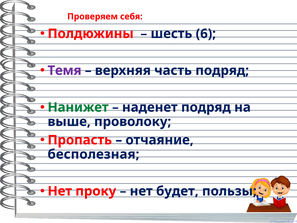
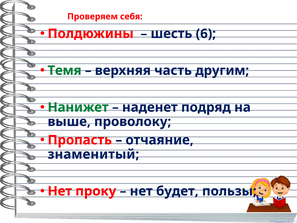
Темя colour: purple -> green (65, 70)
часть подряд: подряд -> другим (222, 70)
бесполезная: бесполезная -> знаменитый (93, 154)
